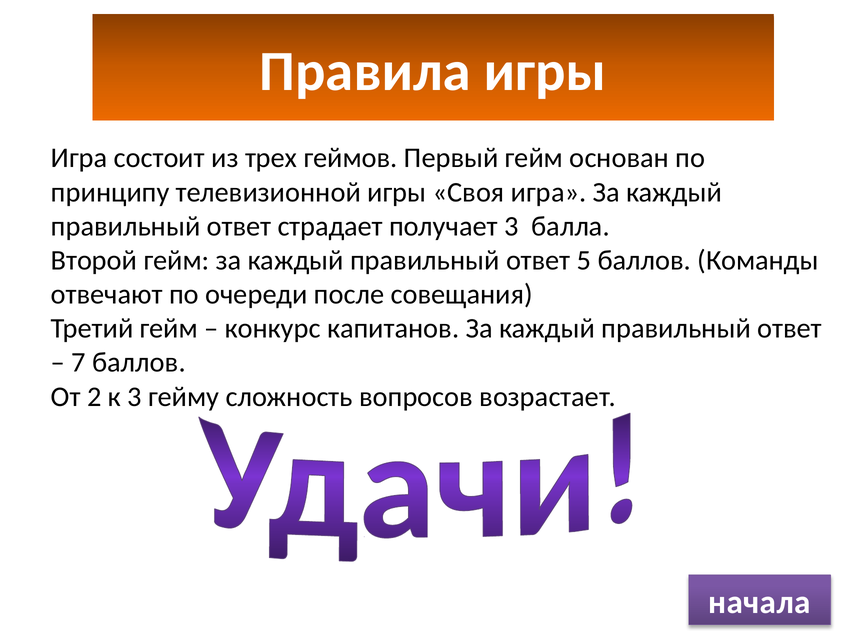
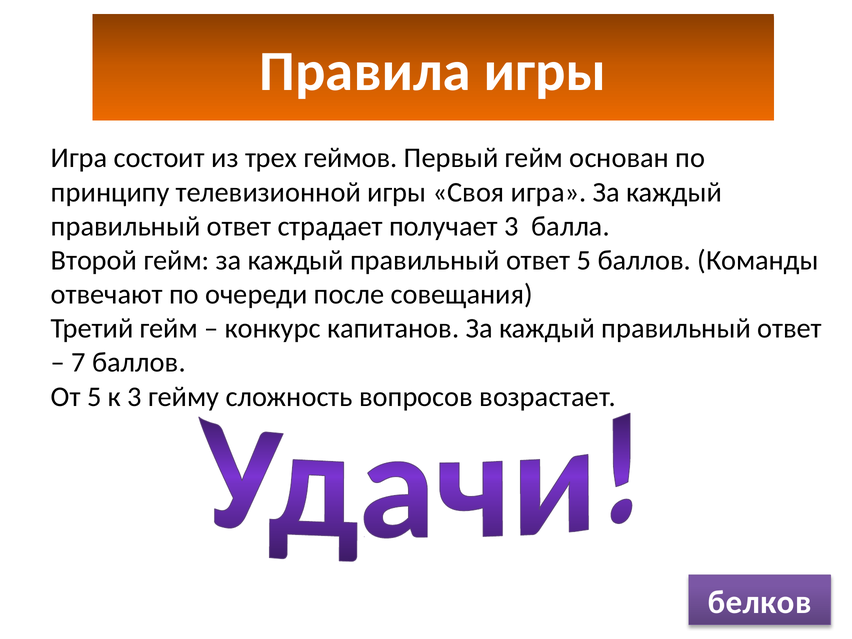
От 2: 2 -> 5 (94, 397)
начала: начала -> белков (760, 602)
